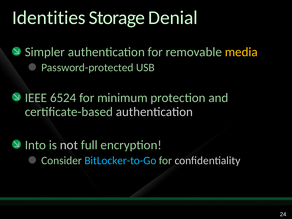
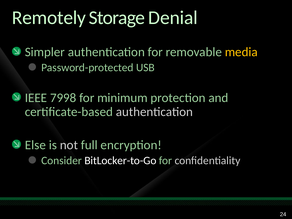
Identities: Identities -> Remotely (49, 18)
6524: 6524 -> 7998 (63, 98)
Into: Into -> Else (35, 145)
BitLocker-to-Go colour: light blue -> white (120, 160)
